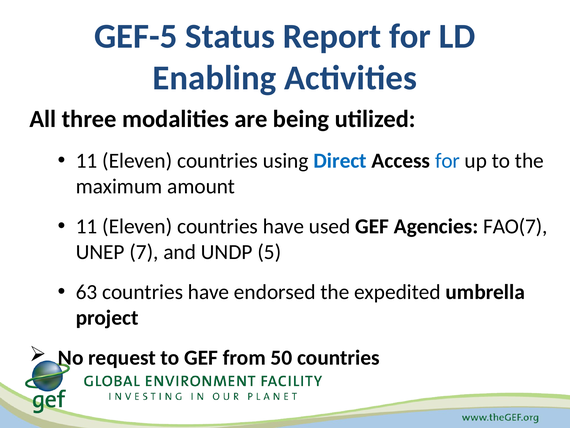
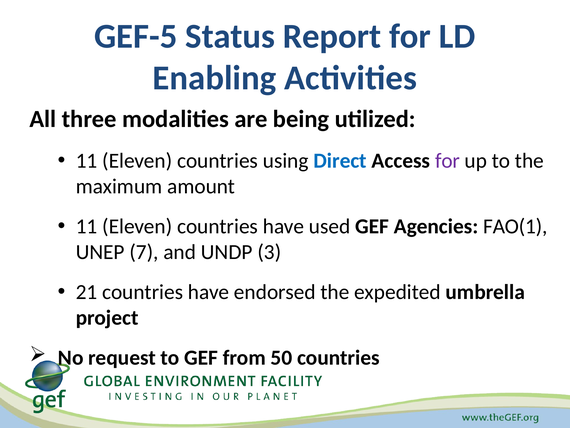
for colour: blue -> purple (447, 161)
FAO(7: FAO(7 -> FAO(1 (515, 226)
5: 5 -> 3 (269, 252)
63: 63 -> 21 (87, 292)
